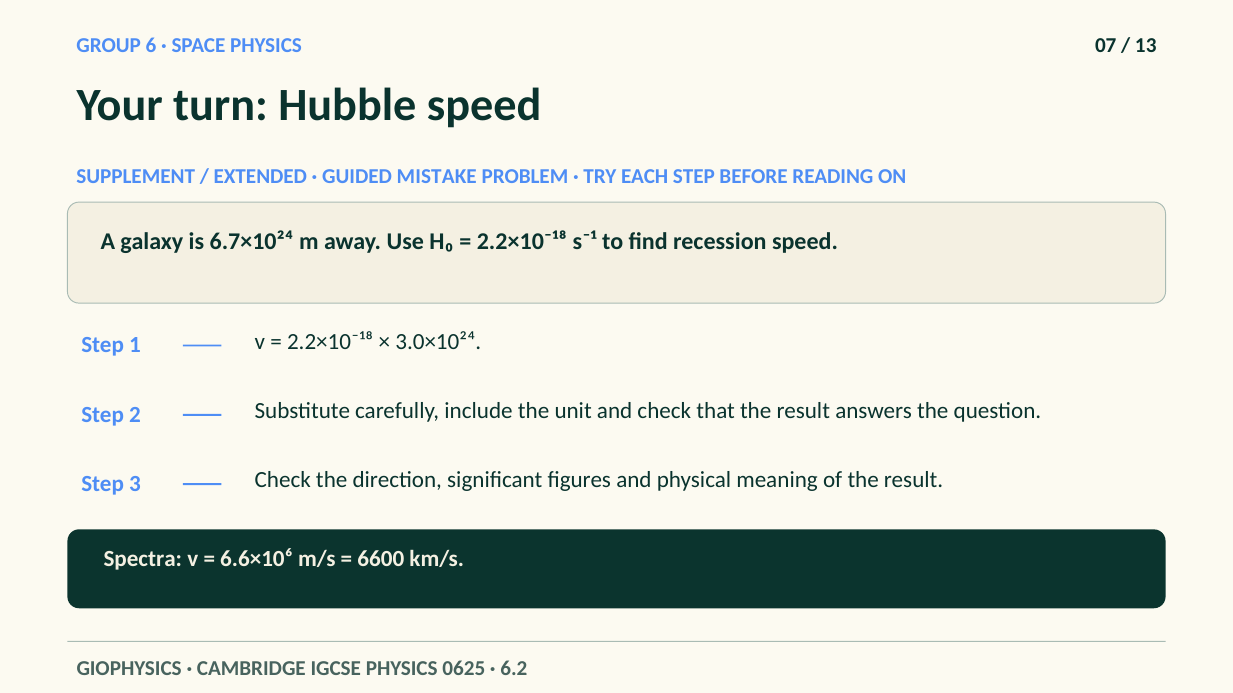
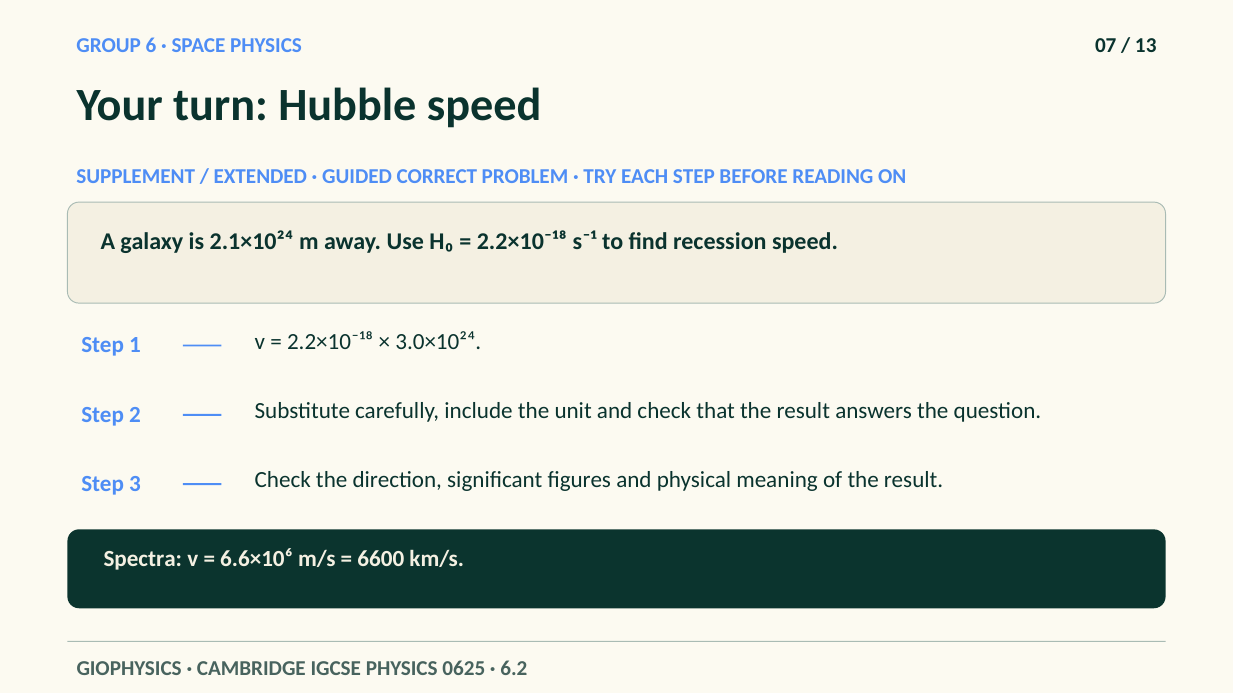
MISTAKE: MISTAKE -> CORRECT (437, 177)
6.7×10²⁴: 6.7×10²⁴ -> 2.1×10²⁴ (252, 242)
